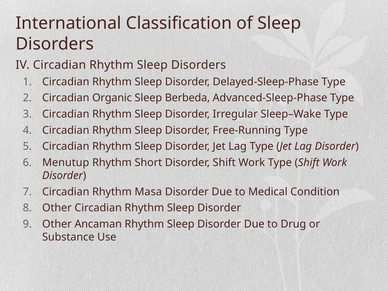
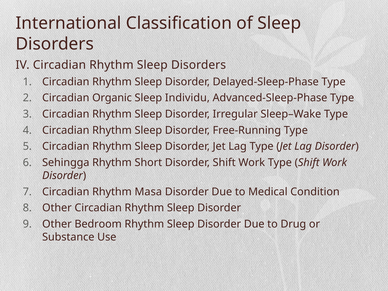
Berbeda: Berbeda -> Individu (187, 98)
Menutup: Menutup -> Sehingga (66, 163)
Ancaman: Ancaman -> Bedroom (98, 224)
